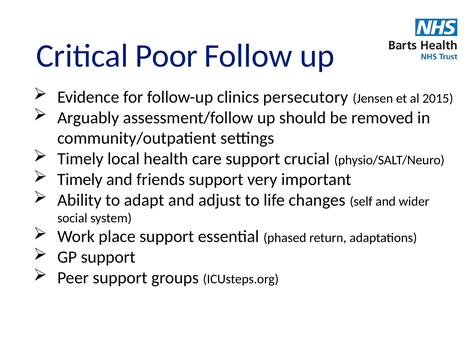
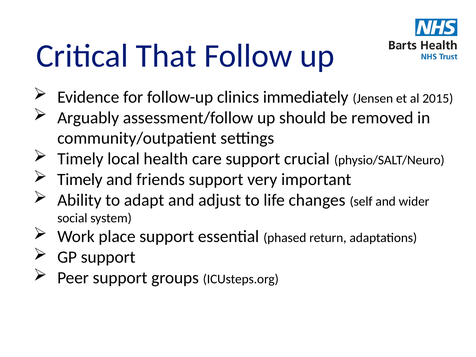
Poor: Poor -> That (166, 56)
persecutory: persecutory -> immediately (306, 97)
